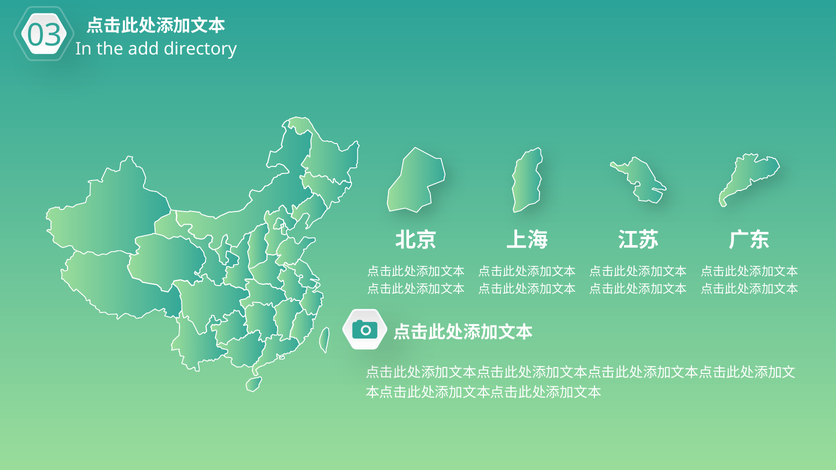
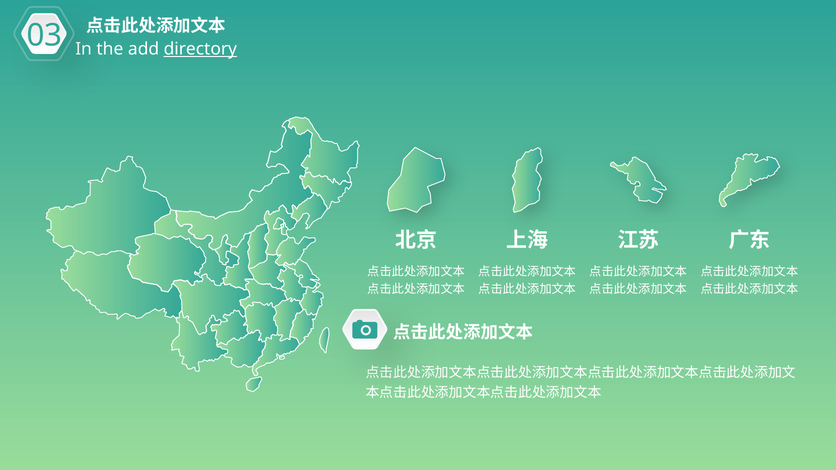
directory underline: none -> present (200, 49)
